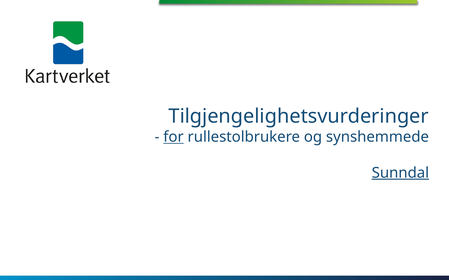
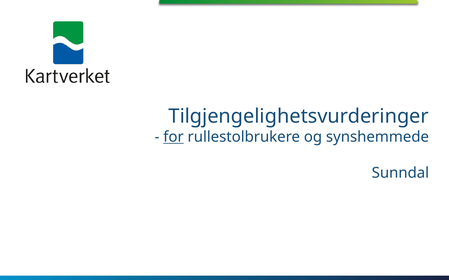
Sunndal underline: present -> none (400, 173)
